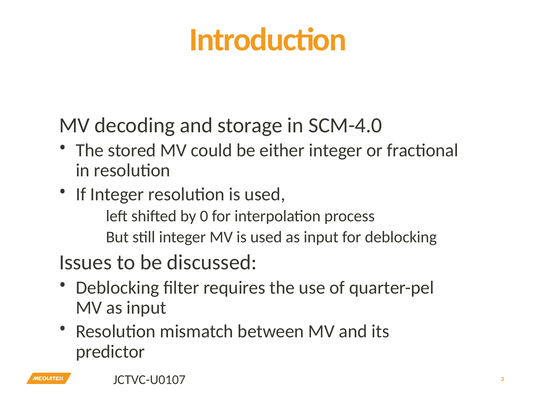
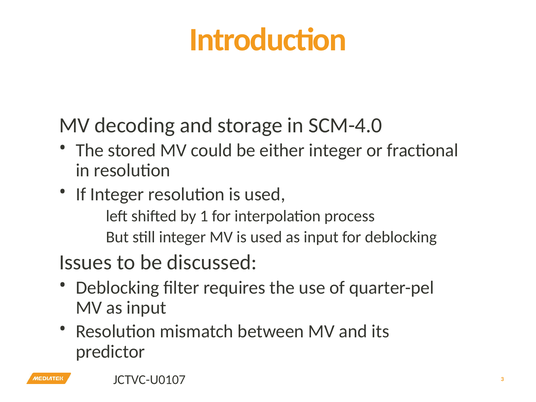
0: 0 -> 1 (204, 216)
